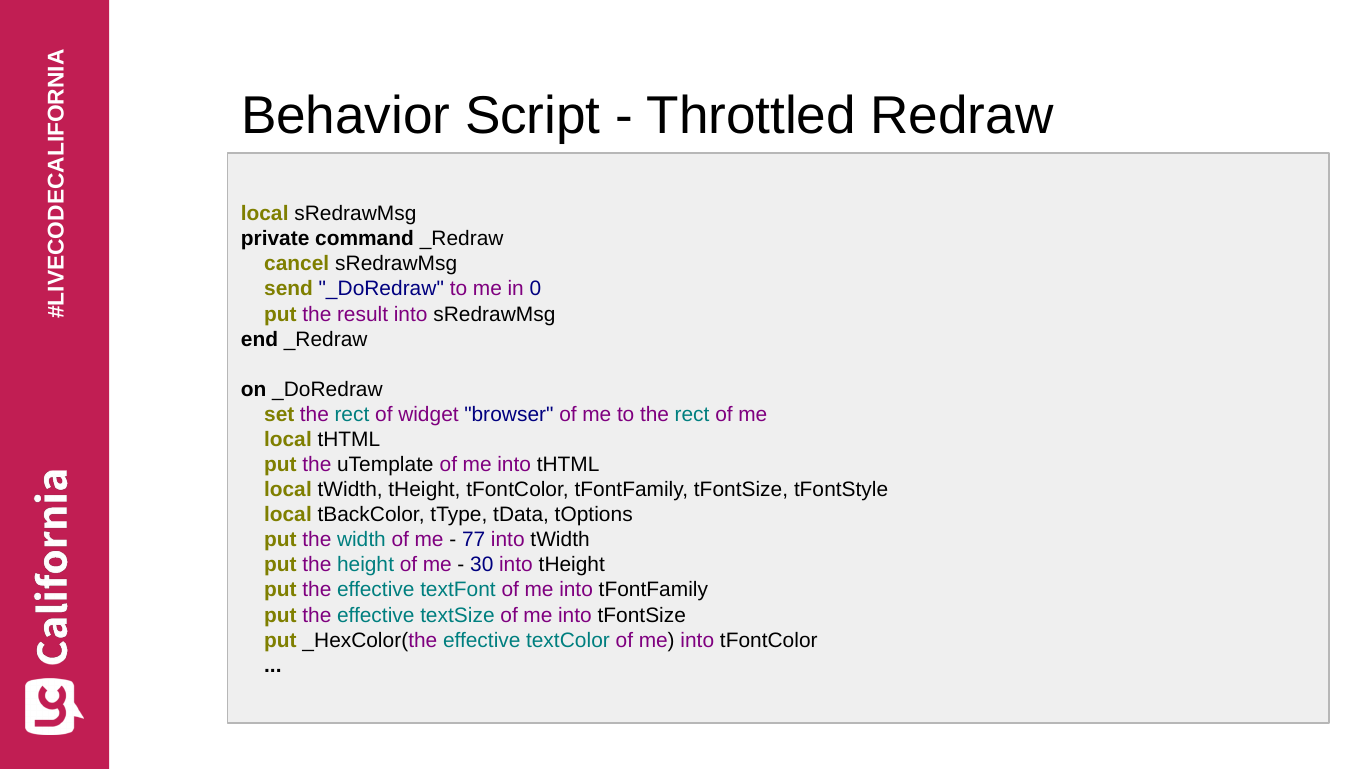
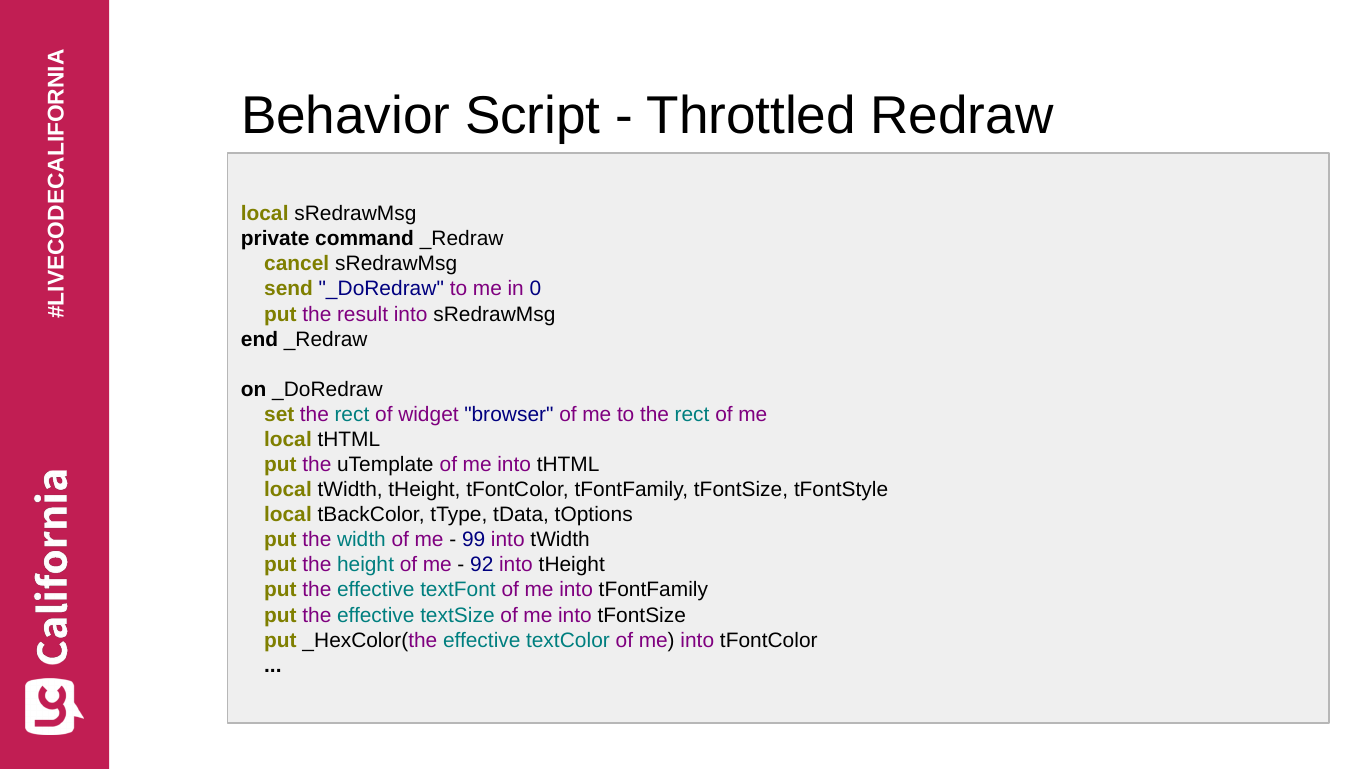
77: 77 -> 99 (474, 540)
30: 30 -> 92 (482, 565)
